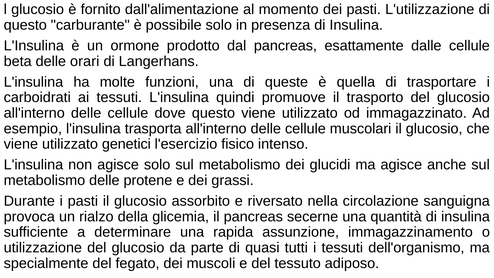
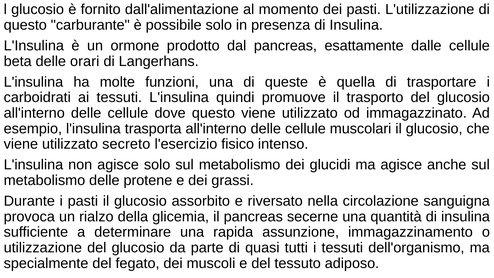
genetici: genetici -> secreto (126, 144)
